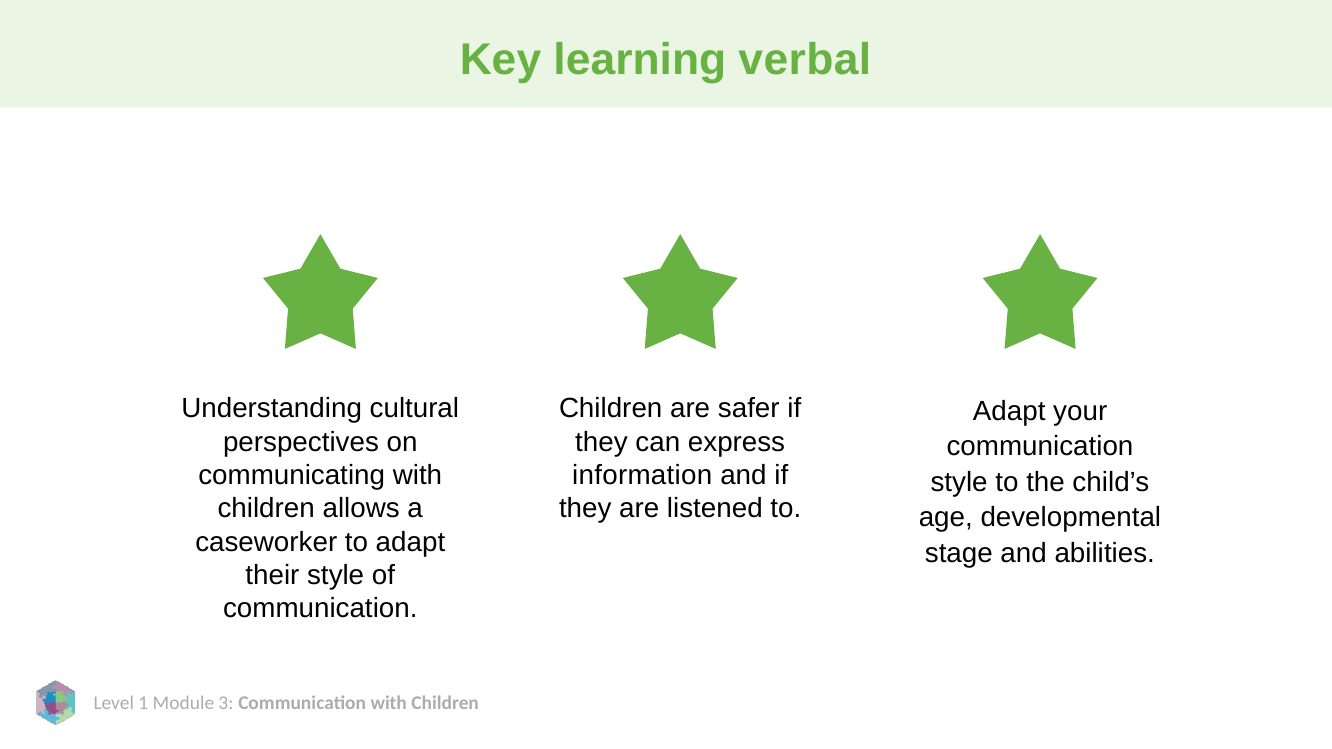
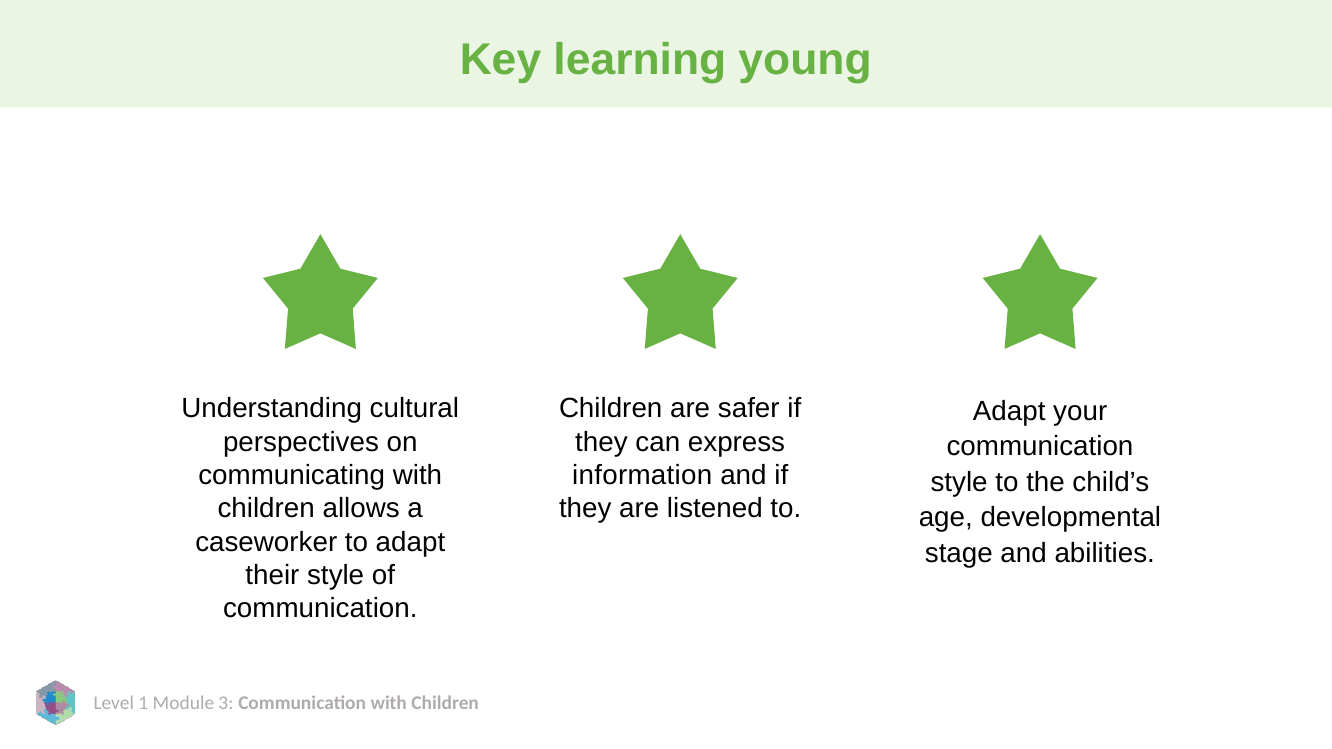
verbal: verbal -> young (805, 60)
